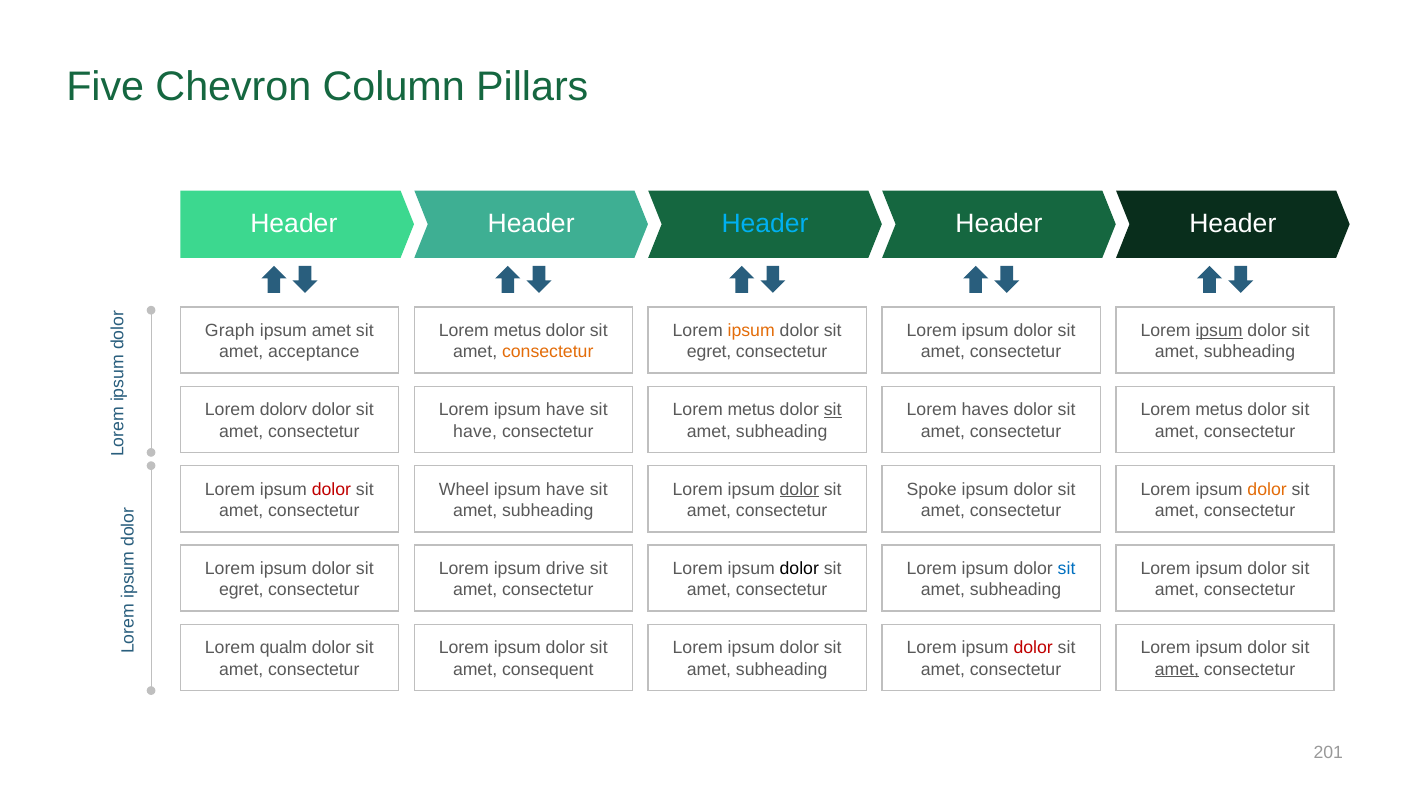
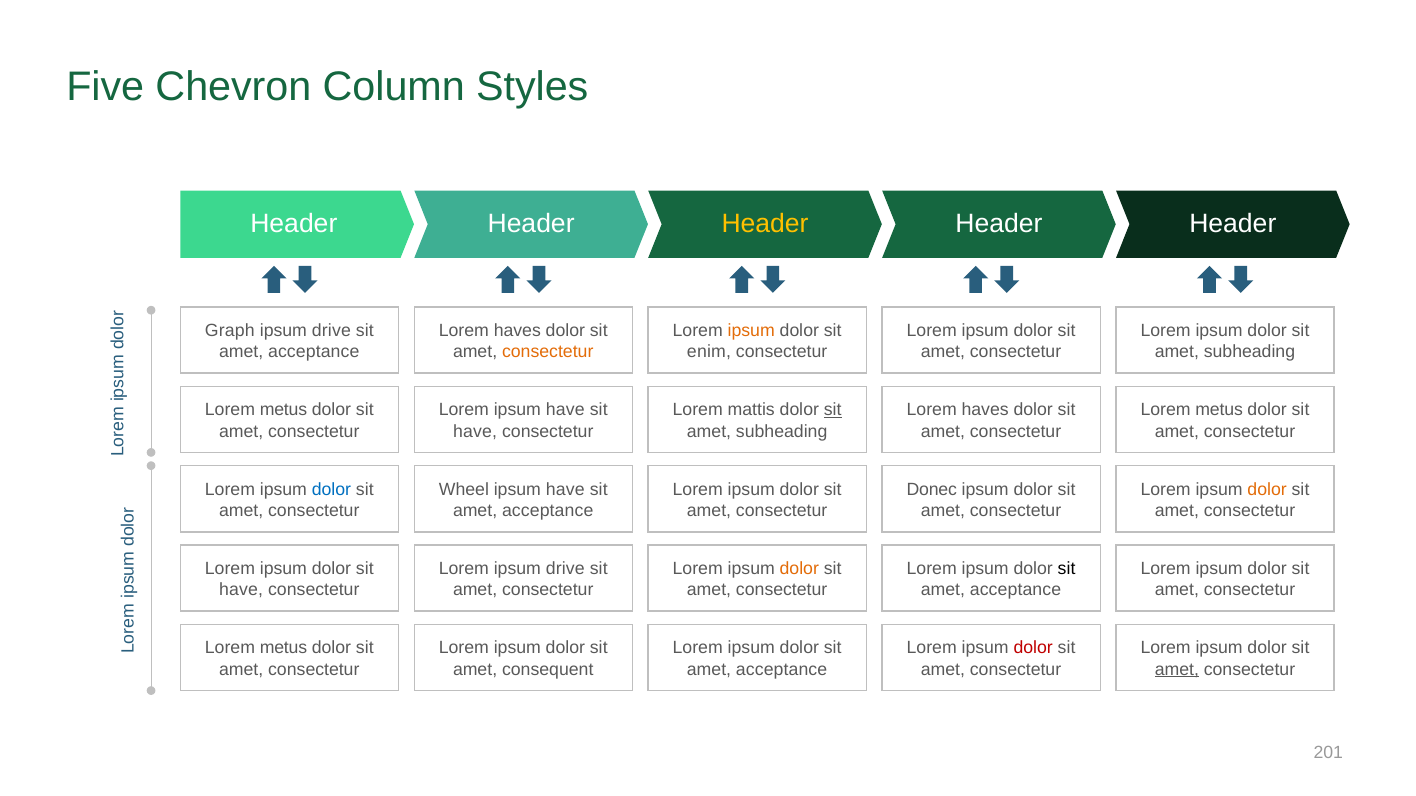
Pillars: Pillars -> Styles (532, 87)
Header colour: light blue -> yellow (765, 224)
amet: amet -> drive (331, 331)
metus: metus -> haves (517, 331)
ipsum underline: present -> none (1219, 331)
egret: egret -> enim (709, 352)
dolorv: dolorv -> metus (283, 410)
metus: metus -> mattis (751, 410)
dolor colour: red -> blue (331, 490)
dolor underline: present -> none (799, 490)
Spoke: Spoke -> Donec (932, 490)
subheading: subheading -> acceptance (548, 511)
dolor colour: black -> orange (799, 569)
sit colour: blue -> black (1067, 569)
egret: egret -> have (241, 590)
subheading: subheading -> acceptance (1016, 590)
qualm: qualm -> metus (283, 649)
subheading: subheading -> acceptance (782, 670)
